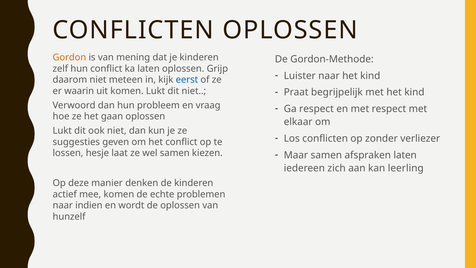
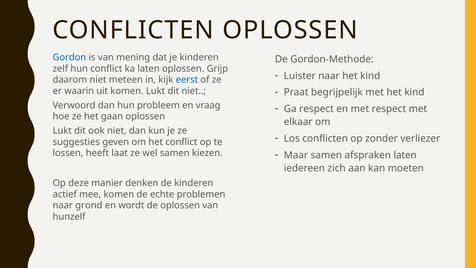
Gordon colour: orange -> blue (69, 57)
hesje: hesje -> heeft (97, 153)
leerling: leerling -> moeten (406, 168)
indien: indien -> grond (89, 205)
